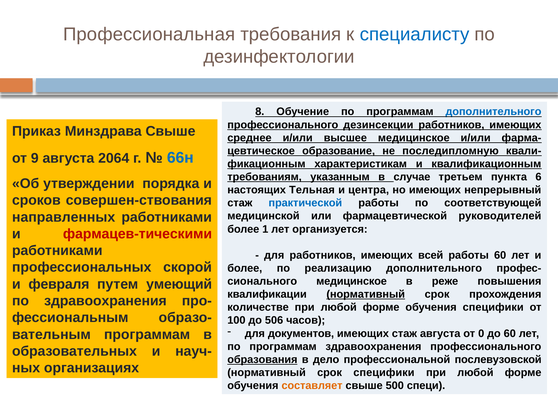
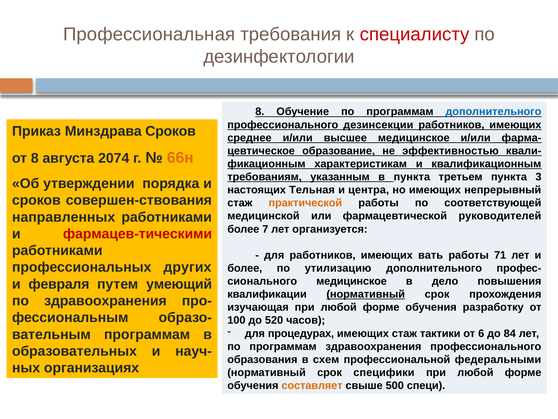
специалисту colour: blue -> red (415, 34)
Минздрава Свыше: Свыше -> Сроков (171, 131)
последипломную: последипломную -> эффективностью (451, 151)
от 9: 9 -> 8 (35, 158)
2064: 2064 -> 2074 (114, 158)
66н colour: blue -> orange (180, 157)
в случае: случае -> пункта (412, 177)
6: 6 -> 3 (538, 177)
практической colour: blue -> orange (305, 203)
1: 1 -> 7 (265, 229)
всей: всей -> вать (431, 255)
работы 60: 60 -> 71 (500, 255)
скорой: скорой -> других (187, 267)
реализацию: реализацию -> утилизацию (338, 268)
реже: реже -> дело (445, 281)
количестве: количестве -> изучающая (258, 307)
обучения специфики: специфики -> разработку (493, 307)
506: 506 -> 520 (274, 320)
документов: документов -> процедурах (301, 333)
стаж августа: августа -> тактики (440, 333)
0: 0 -> 6 (481, 333)
до 60: 60 -> 84 (510, 333)
образования underline: present -> none (262, 359)
дело: дело -> схем (326, 359)
послевузовской: послевузовской -> федеральными (498, 359)
